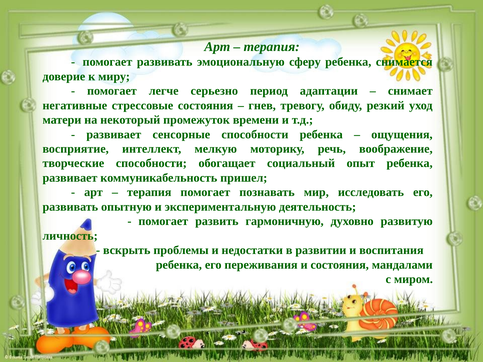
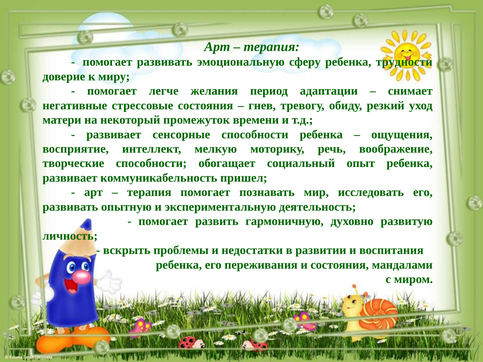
снимается: снимается -> трудности (404, 62)
серьезно: серьезно -> желания (214, 91)
